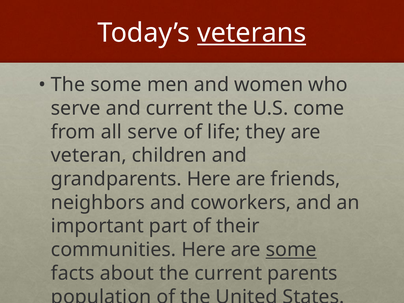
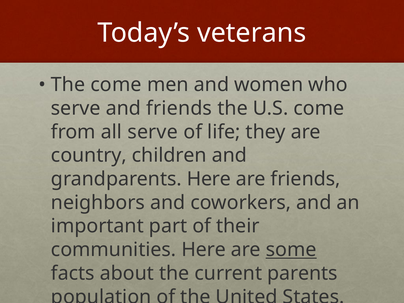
veterans underline: present -> none (252, 33)
The some: some -> come (116, 85)
and current: current -> friends (179, 108)
veteran: veteran -> country (89, 155)
